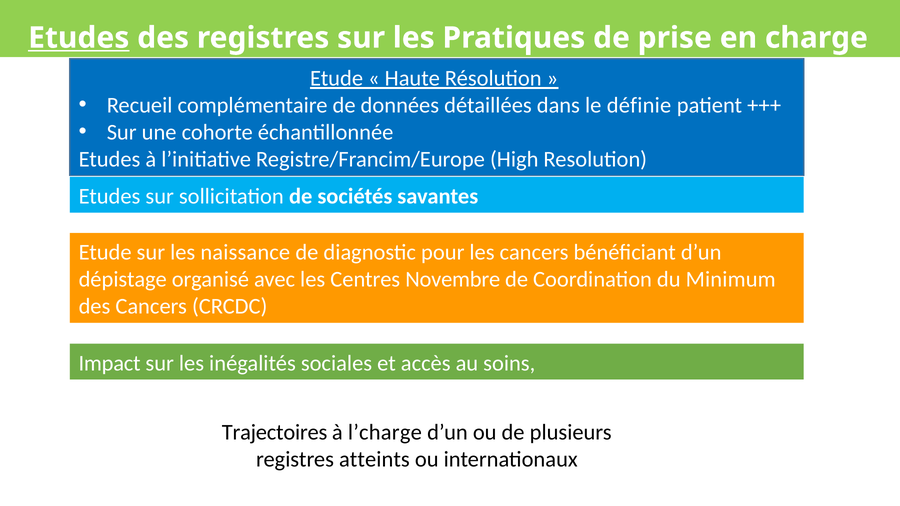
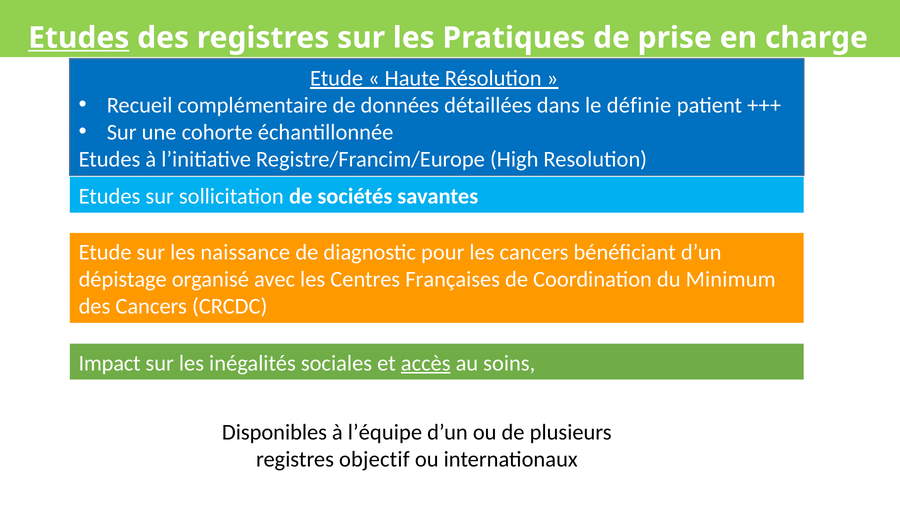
Novembre: Novembre -> Françaises (453, 280)
accès underline: none -> present (426, 363)
Trajectoires: Trajectoires -> Disponibles (274, 432)
l’charge: l’charge -> l’équipe (385, 432)
atteints: atteints -> objectif (374, 459)
